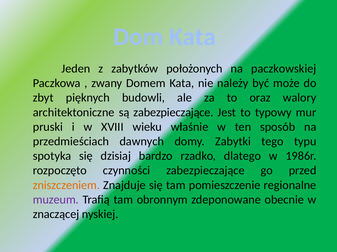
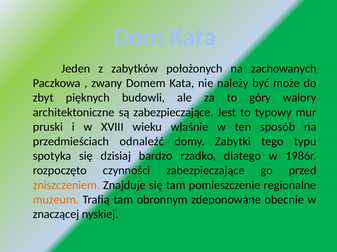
paczkowskiej: paczkowskiej -> zachowanych (284, 69)
oraz: oraz -> góry (260, 98)
dawnych: dawnych -> odnaleźć (142, 142)
muzeum colour: purple -> orange (56, 200)
